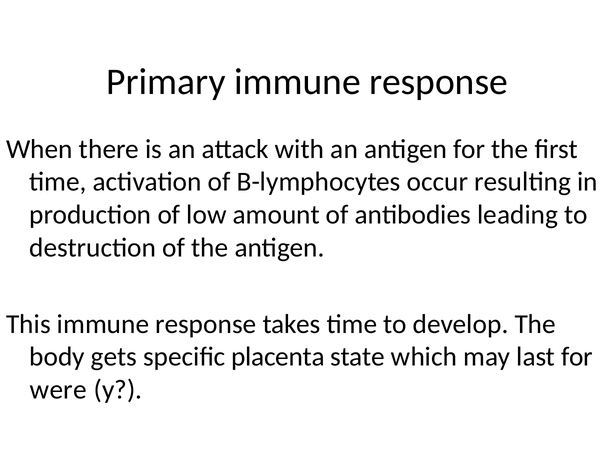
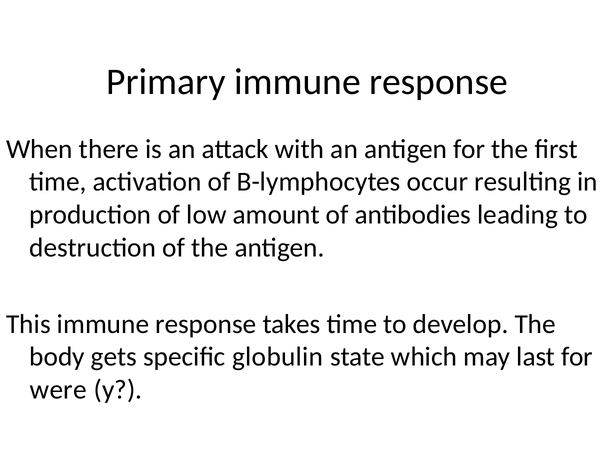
placenta: placenta -> globulin (278, 357)
